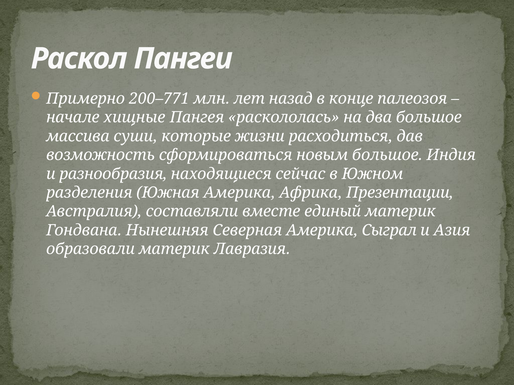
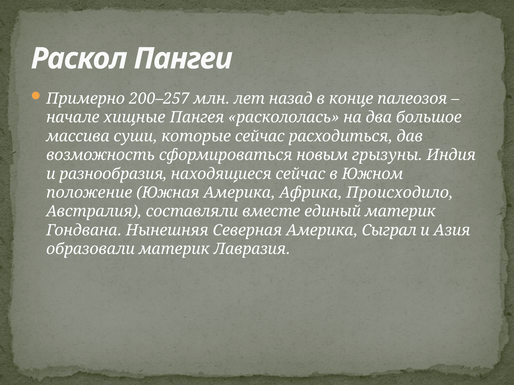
200–771: 200–771 -> 200–257 (159, 99)
которые жизни: жизни -> сейчас (260, 136)
новым большое: большое -> грызуны (387, 155)
разделения: разделения -> положение (89, 193)
Презентации: Презентации -> Происходило (400, 193)
